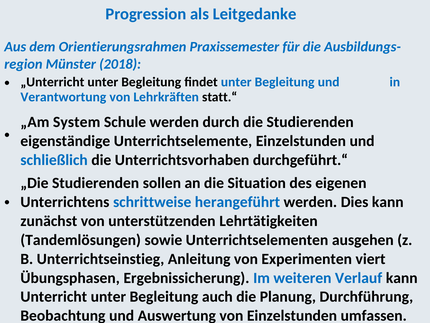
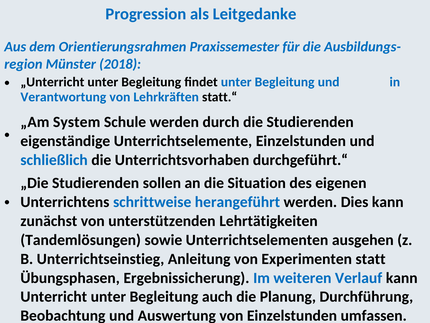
viert: viert -> statt (371, 258)
